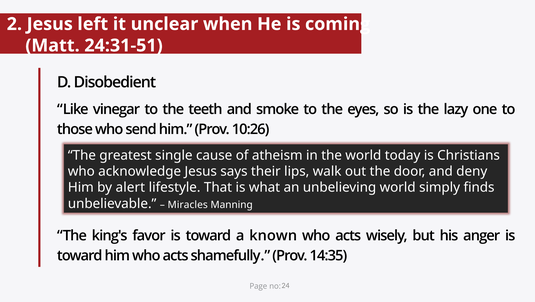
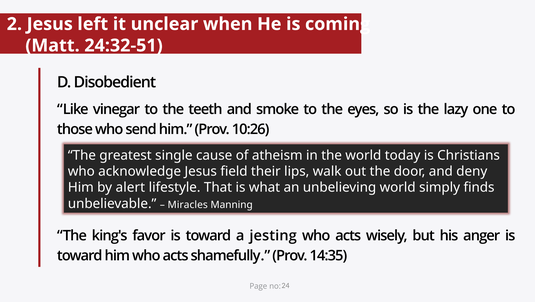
24:31-51: 24:31-51 -> 24:32-51 (124, 45)
says: says -> field (234, 171)
known: known -> jesting (273, 235)
